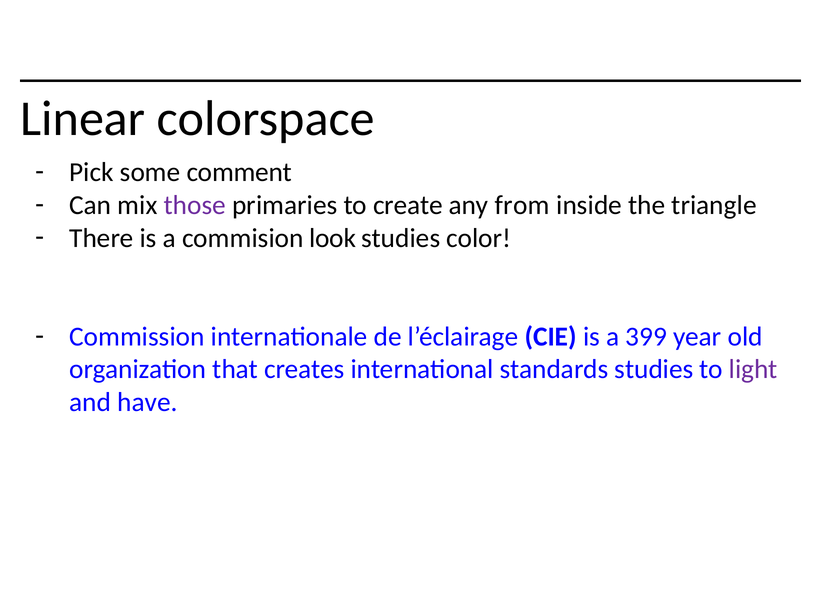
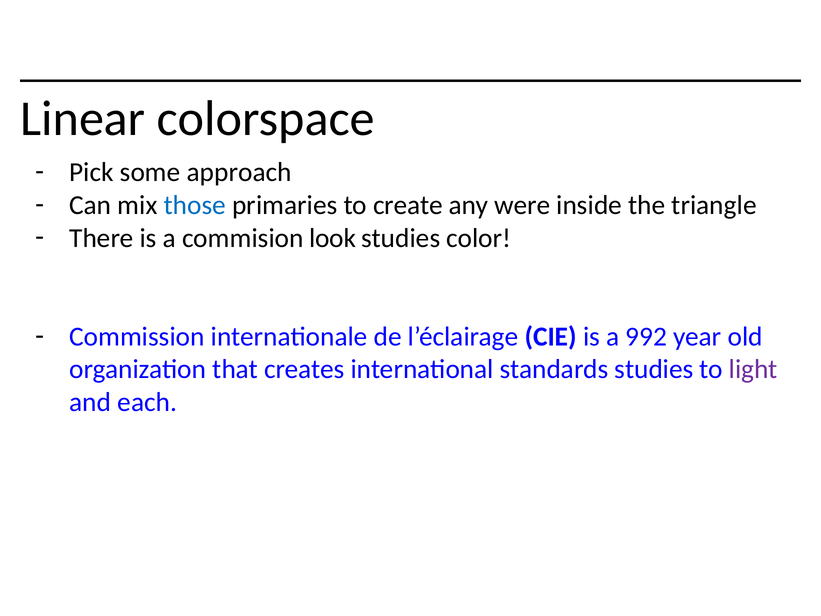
comment: comment -> approach (239, 172)
those colour: purple -> blue (195, 205)
from: from -> were (522, 205)
399: 399 -> 992 (646, 336)
have: have -> each (147, 402)
